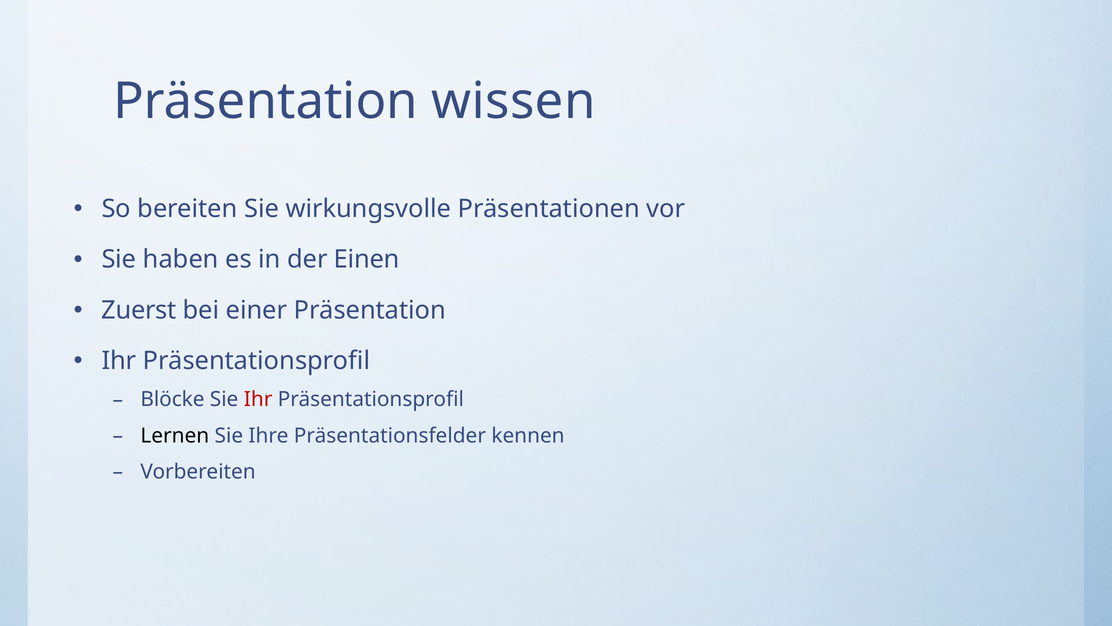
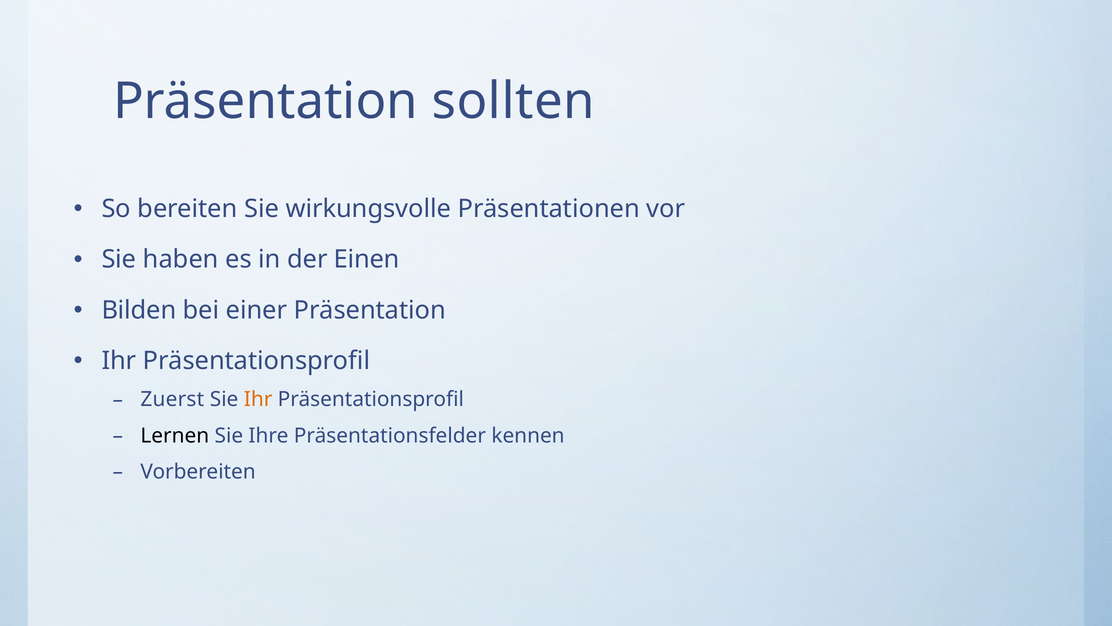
wissen: wissen -> sollten (513, 102)
Zuerst: Zuerst -> Bilden (139, 310)
Blöcke: Blöcke -> Zuerst (172, 399)
Ihr colour: red -> orange (258, 399)
